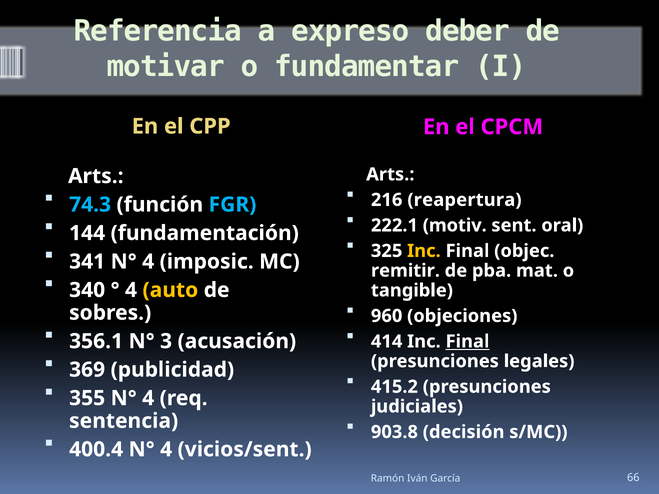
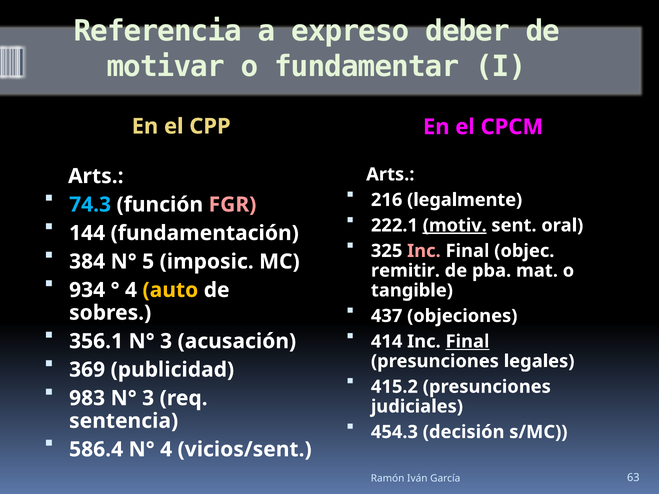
reapertura: reapertura -> legalmente (465, 200)
FGR colour: light blue -> pink (232, 205)
motiv underline: none -> present (455, 225)
Inc colour: yellow -> pink (424, 251)
341: 341 -> 384 (87, 262)
4: 4 -> 5 (148, 262)
340: 340 -> 934 (87, 290)
960: 960 -> 437 (387, 316)
355: 355 -> 983 (87, 398)
4: 4 -> 3 (148, 398)
903.8: 903.8 -> 454.3 (394, 432)
400.4: 400.4 -> 586.4 (96, 450)
66: 66 -> 63 (633, 478)
